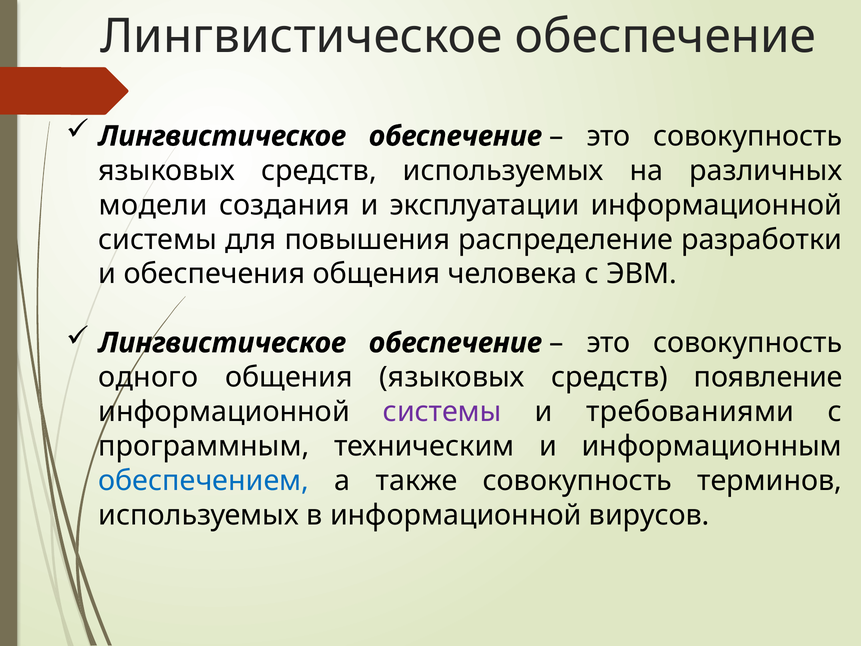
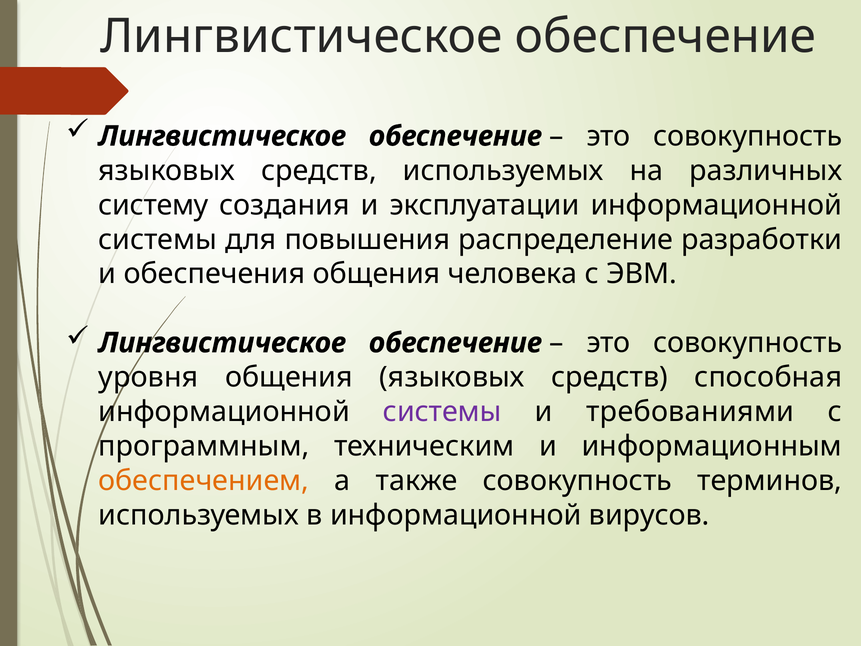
модели: модели -> систему (153, 205)
одного: одного -> уровня (148, 377)
появление: появление -> способная (768, 377)
обеспечением colour: blue -> orange (204, 481)
